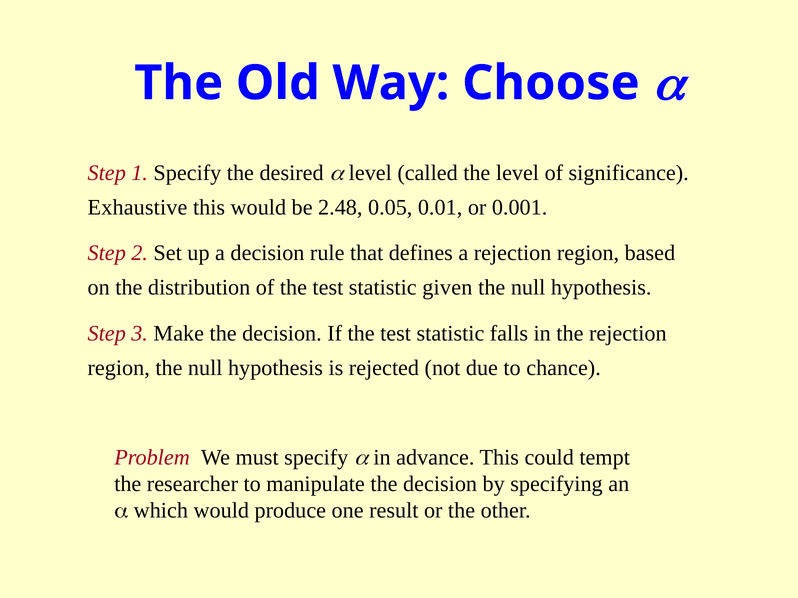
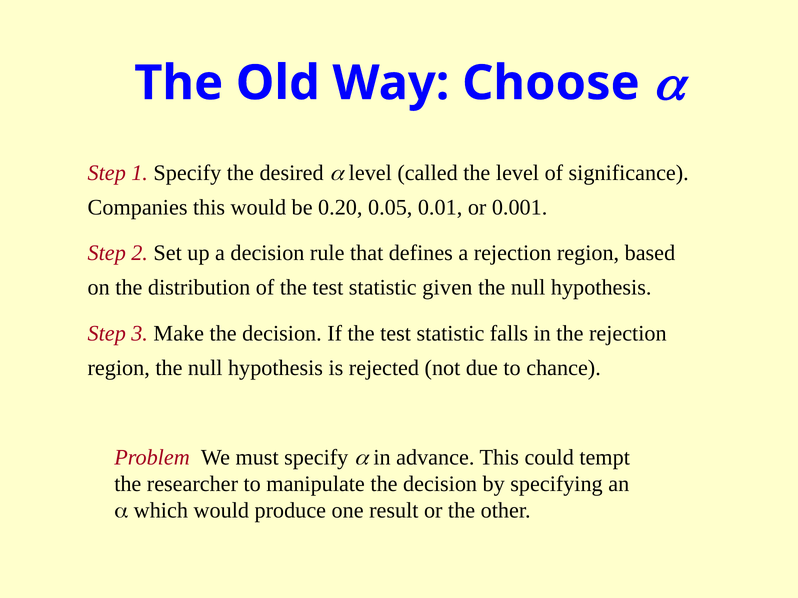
Exhaustive: Exhaustive -> Companies (138, 208)
2.48: 2.48 -> 0.20 (340, 208)
